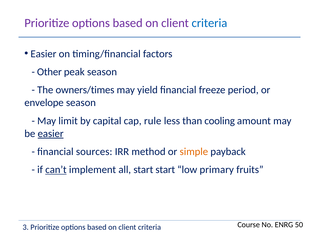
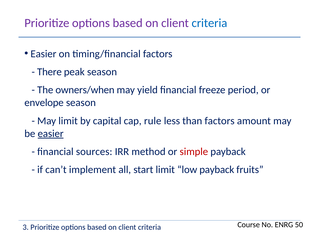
Other: Other -> There (49, 72)
owners/times: owners/times -> owners/when (85, 90)
than cooling: cooling -> factors (220, 121)
simple colour: orange -> red (194, 152)
can’t underline: present -> none (56, 170)
start start: start -> limit (165, 170)
low primary: primary -> payback (217, 170)
